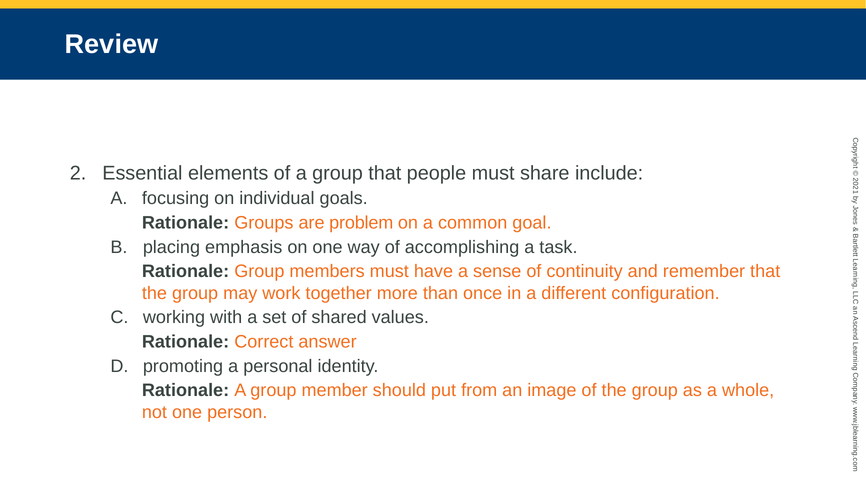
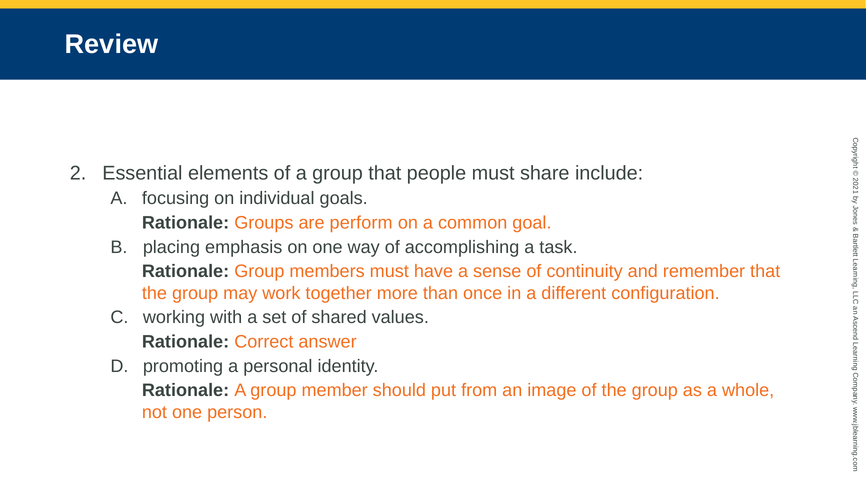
problem: problem -> perform (361, 223)
